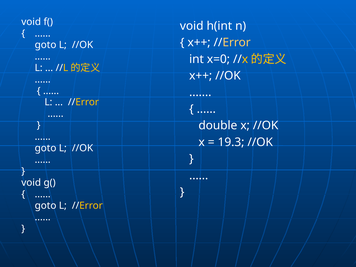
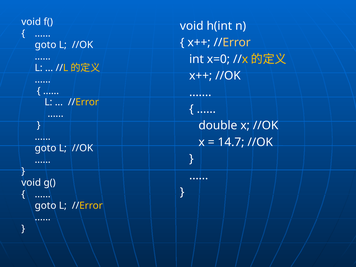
19.3: 19.3 -> 14.7 (231, 142)
